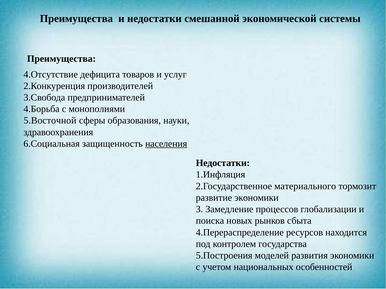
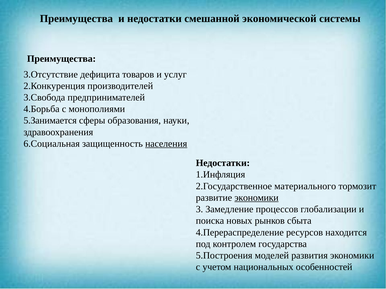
4.Отсутствие: 4.Отсутствие -> 3.Отсутствие (51, 74)
5.Восточной: 5.Восточной -> 5.Занимается (50, 121)
экономики underline: none -> present (257, 198)
